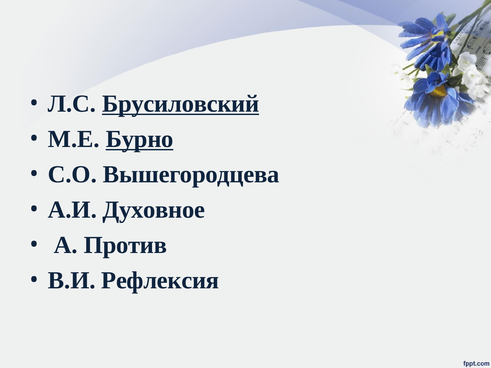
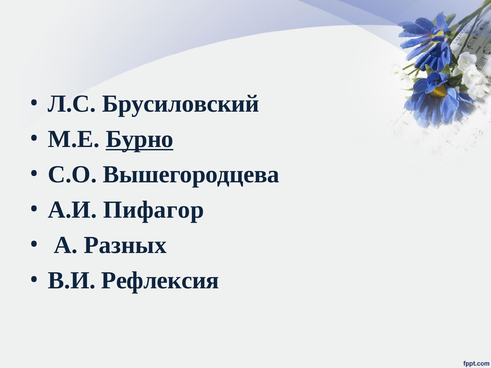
Брусиловский underline: present -> none (181, 104)
Духовное: Духовное -> Пифагор (154, 210)
Против: Против -> Разных (125, 245)
